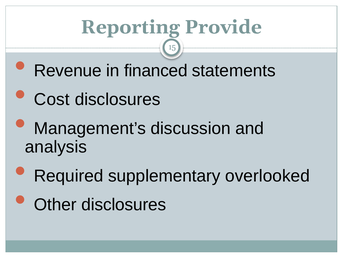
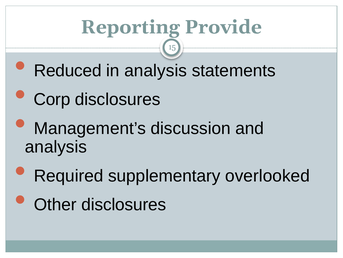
Revenue: Revenue -> Reduced (68, 70)
in financed: financed -> analysis (156, 70)
Cost: Cost -> Corp (52, 99)
